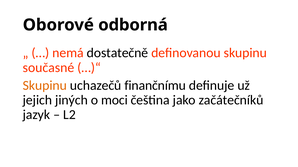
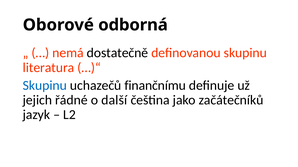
současné: současné -> literatura (48, 68)
Skupinu colour: orange -> blue (45, 86)
jiných: jiných -> řádné (71, 100)
moci: moci -> další (114, 100)
